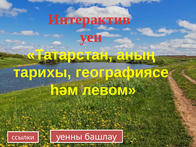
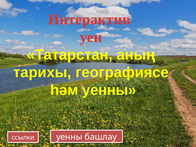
һәм левом: левом -> уенны (109, 90)
